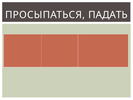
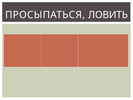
ПАДАТЬ: ПАДАТЬ -> ЛОВИТЬ (108, 15)
